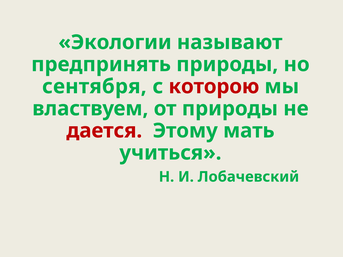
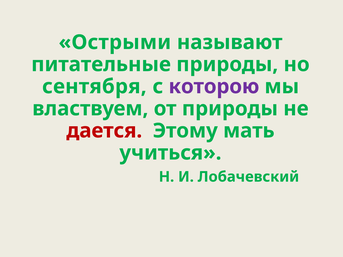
Экологии: Экологии -> Острыми (115, 42)
предпринять: предпринять -> питательные (101, 64)
которою colour: red -> purple (214, 87)
